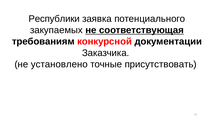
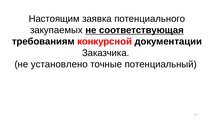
Республики: Республики -> Настоящим (54, 19)
присутствовать: присутствовать -> потенциальный (161, 64)
